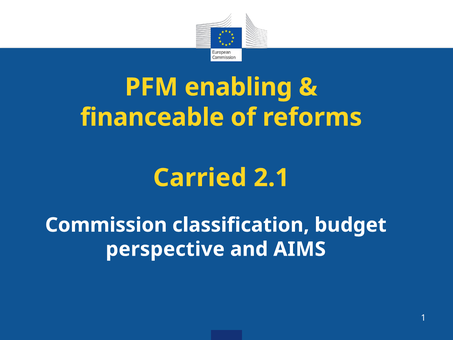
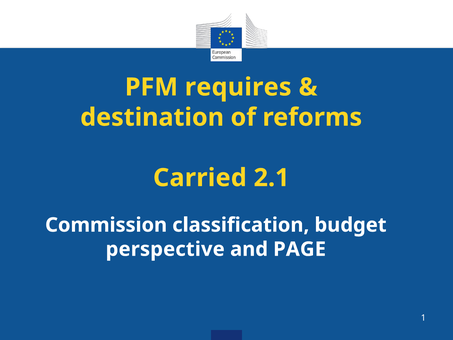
enabling: enabling -> requires (238, 87)
financeable: financeable -> destination (152, 117)
AIMS: AIMS -> PAGE (300, 249)
